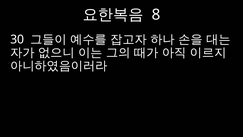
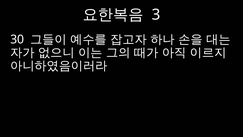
8: 8 -> 3 (156, 15)
